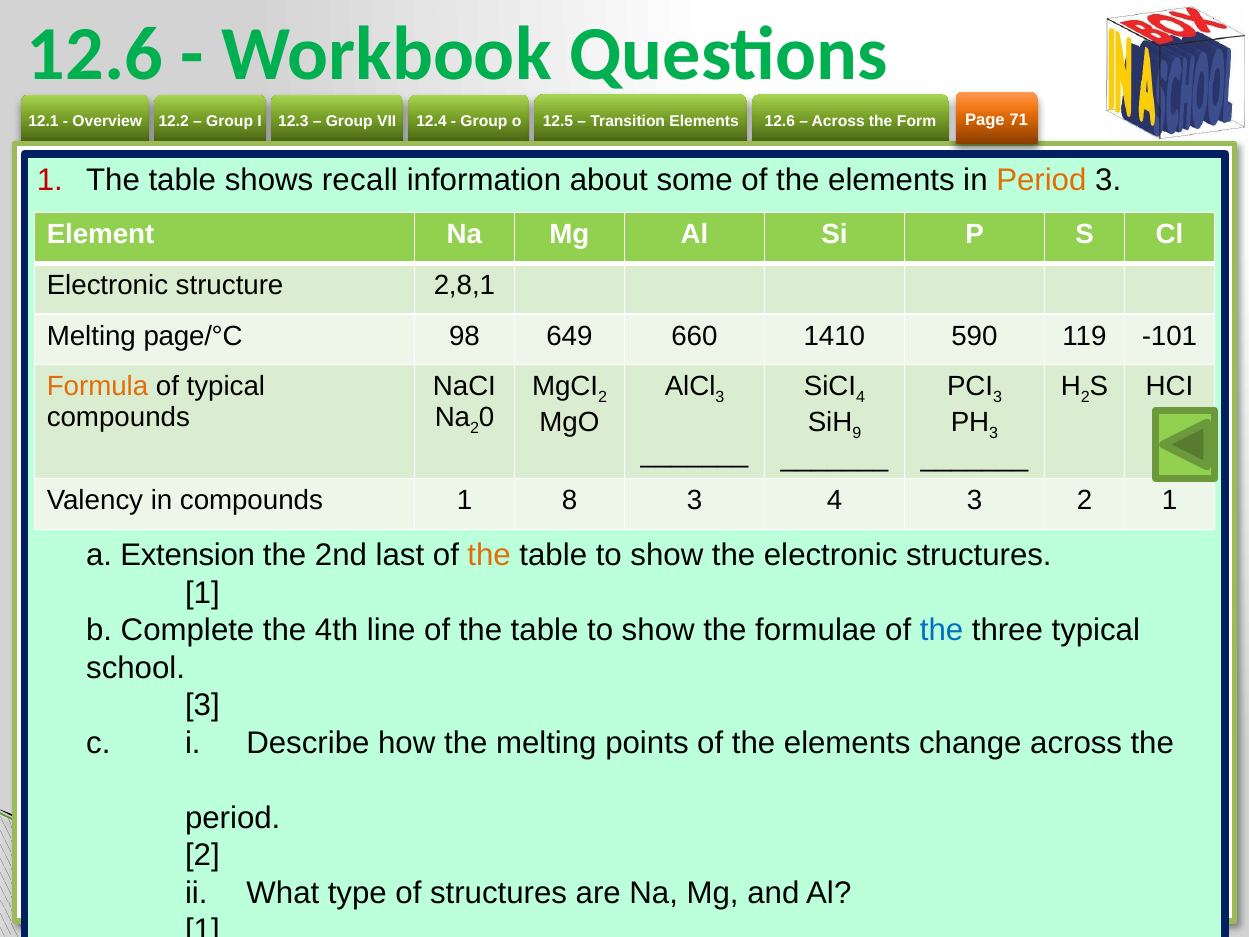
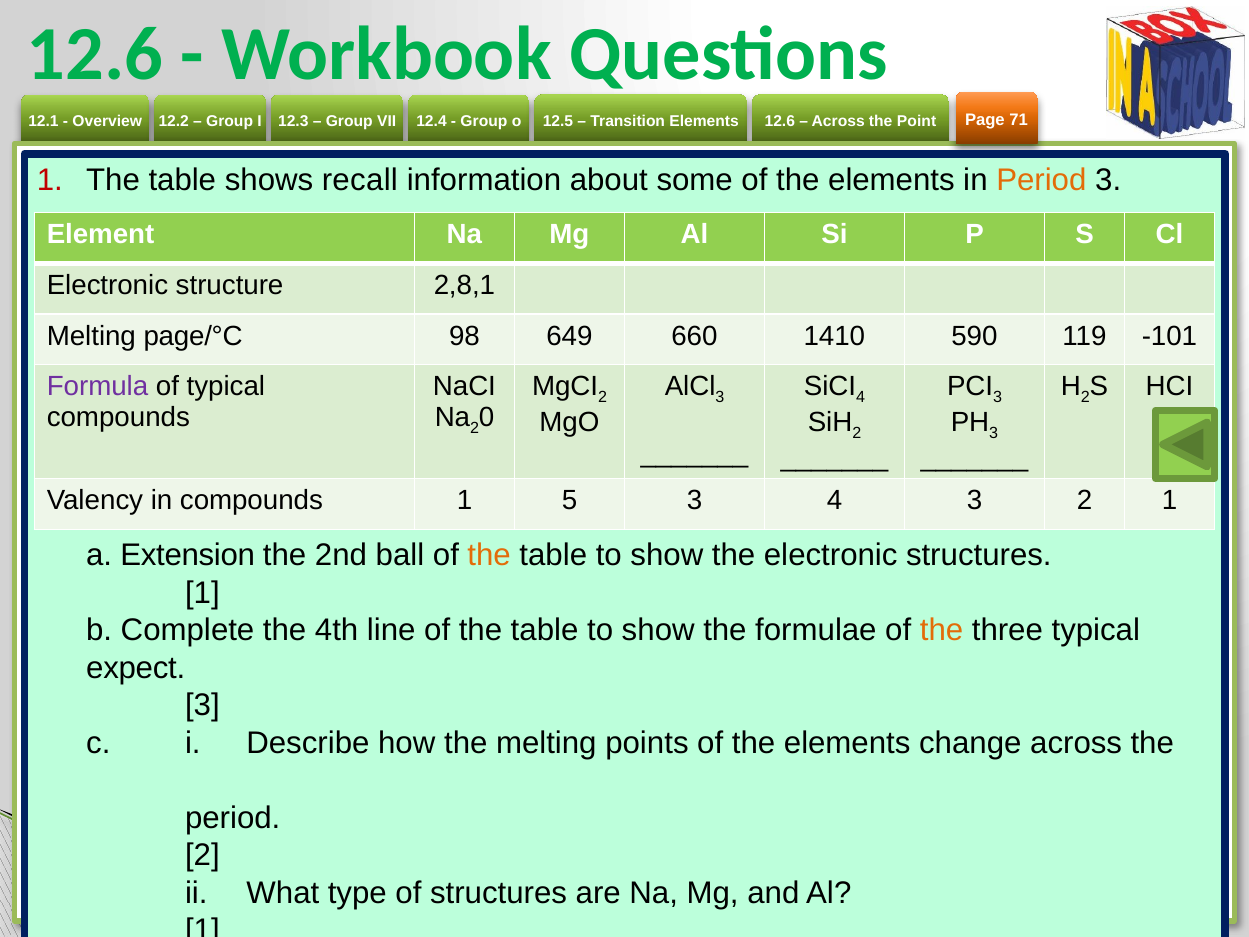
the Form: Form -> Point (917, 121)
Formula colour: orange -> purple (98, 387)
9: 9 -> 2 (857, 433)
8: 8 -> 5 (570, 501)
last: last -> ball (400, 555)
the colour: blue -> orange (942, 630)
school: school -> expect (136, 668)
